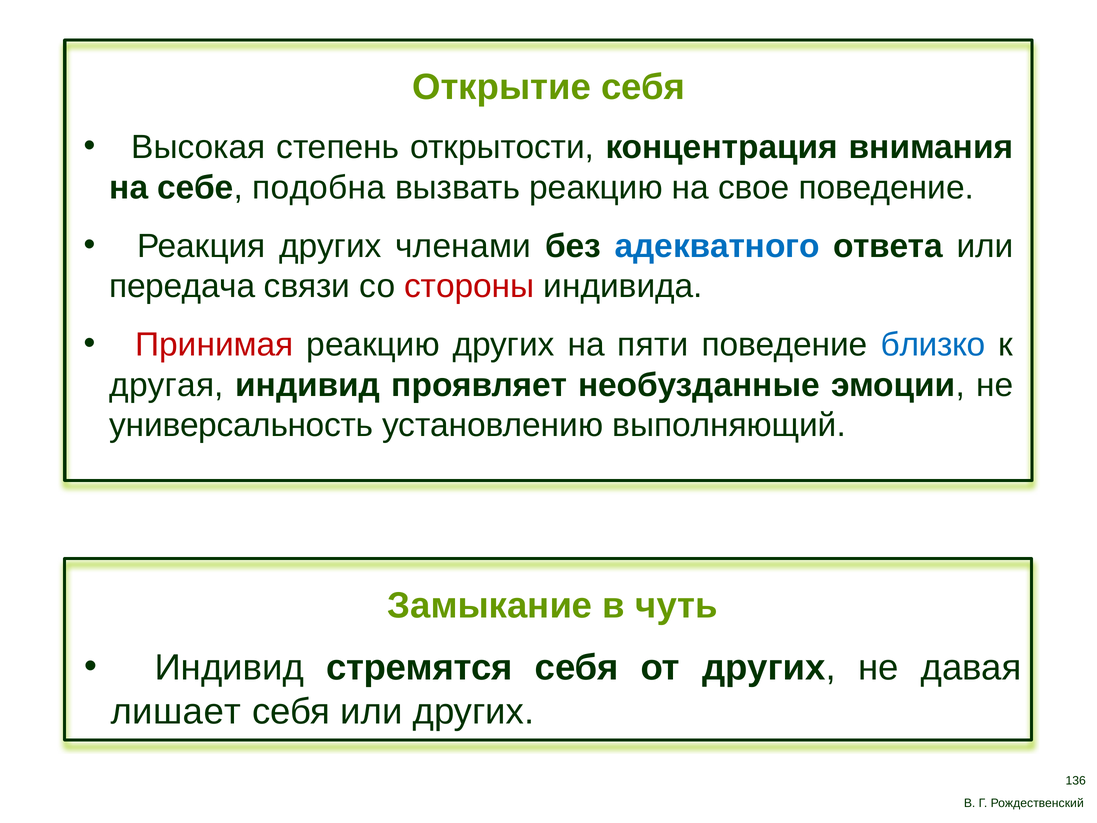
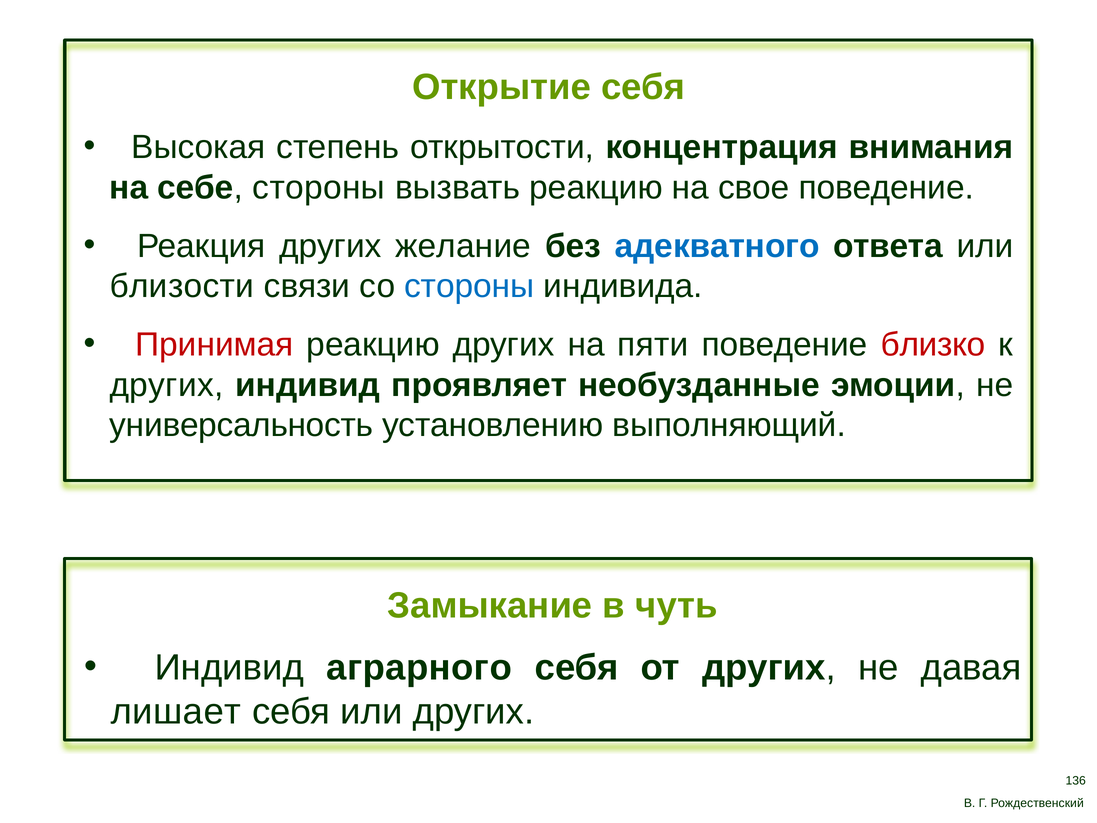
себе подобна: подобна -> стороны (319, 187)
членами: членами -> желание (463, 246)
передача: передача -> близости (182, 286)
стороны colour: red -> blue (469, 286)
близко colour: blue -> red (933, 345)
другая: другая -> других (166, 385)
стремятся: стремятся -> аграрного (419, 668)
